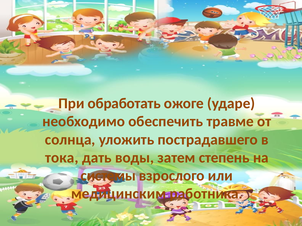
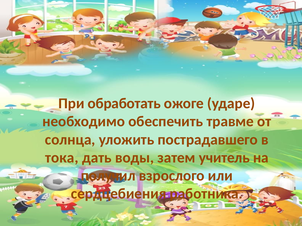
степень: степень -> учитель (224, 158)
системы: системы -> получил (108, 176)
медицинским: медицинским -> сердцебиения (119, 194)
